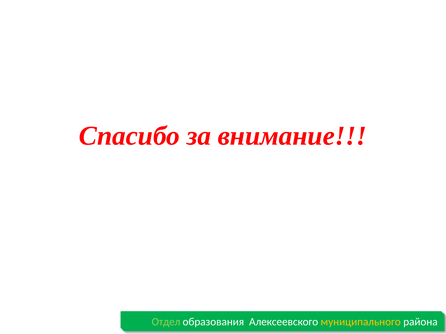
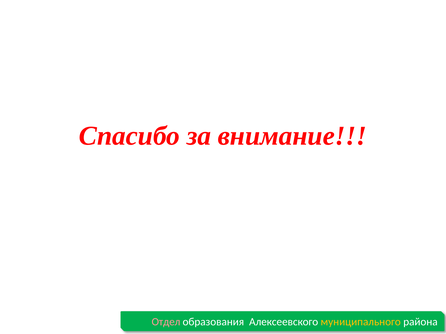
Отдел colour: light green -> pink (166, 322)
